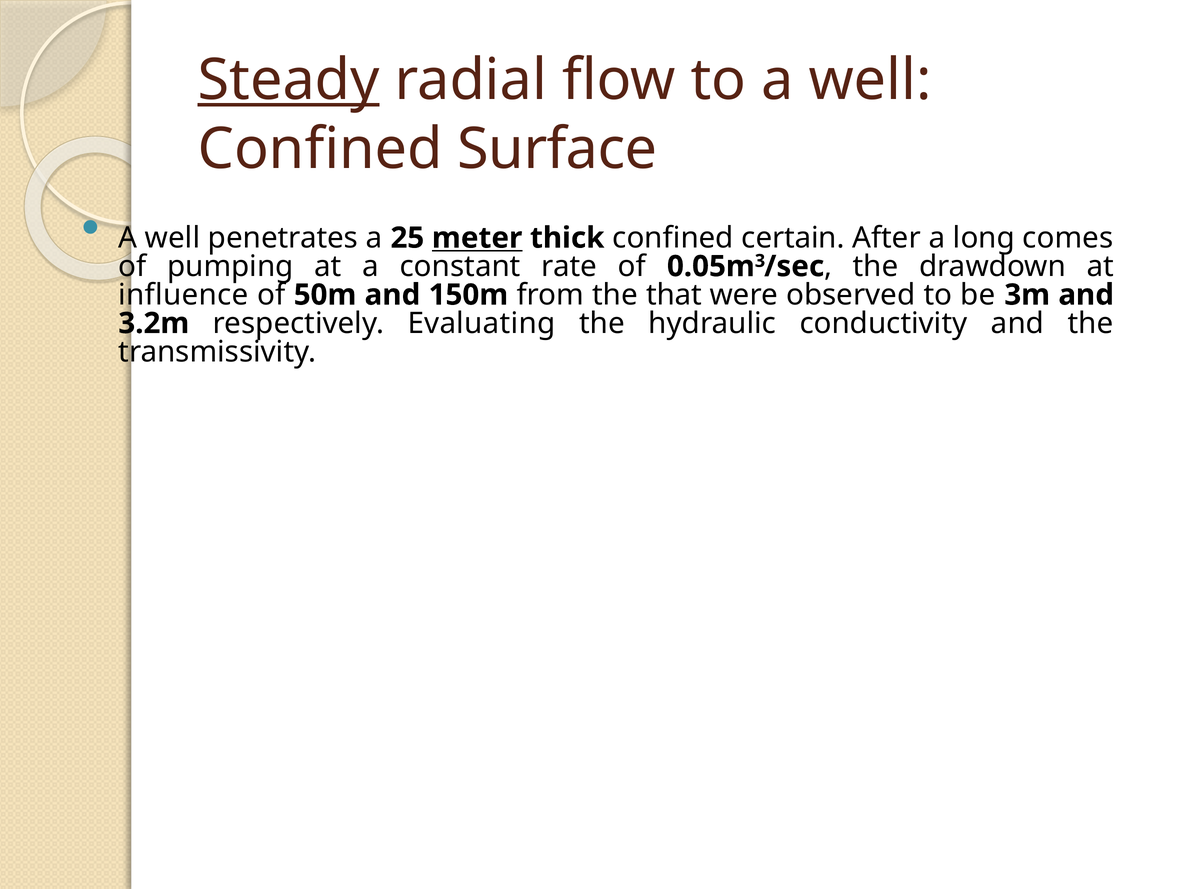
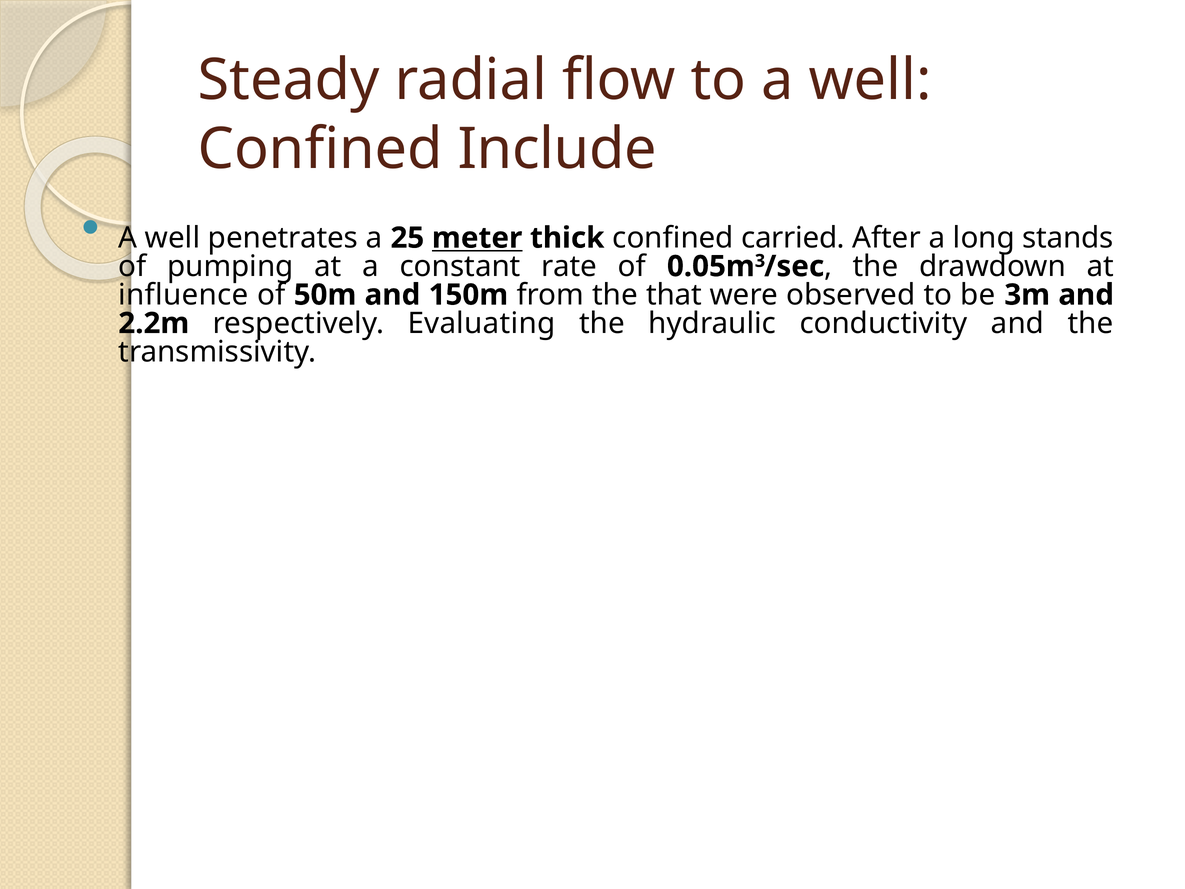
Steady underline: present -> none (289, 80)
Surface: Surface -> Include (557, 149)
certain: certain -> carried (793, 238)
comes: comes -> stands (1068, 238)
3.2m: 3.2m -> 2.2m (154, 323)
